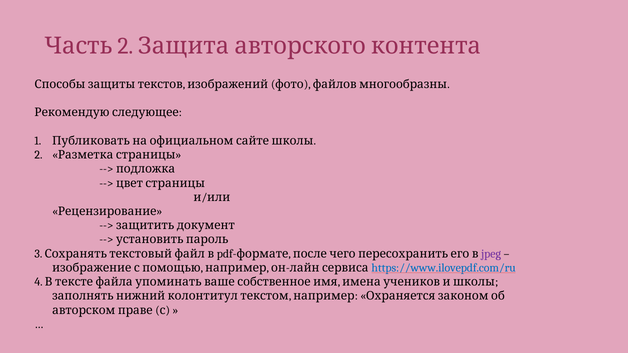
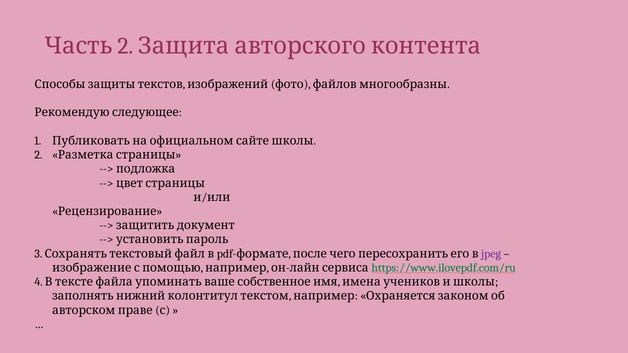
https://www.ilovepdf.com/ru colour: blue -> green (444, 268)
